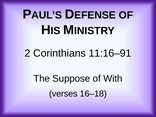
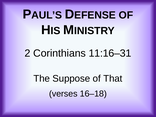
11:16–91: 11:16–91 -> 11:16–31 (110, 53)
With: With -> That (113, 79)
